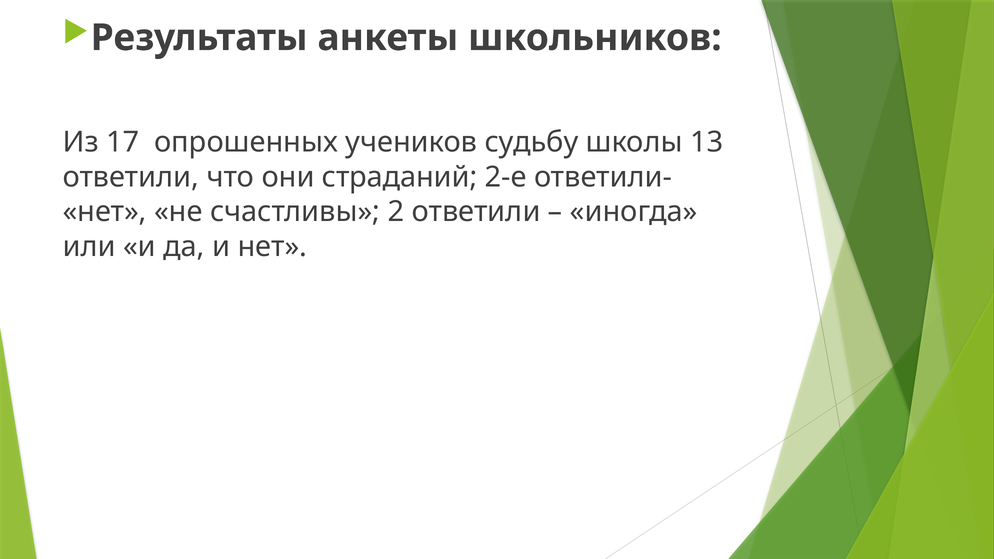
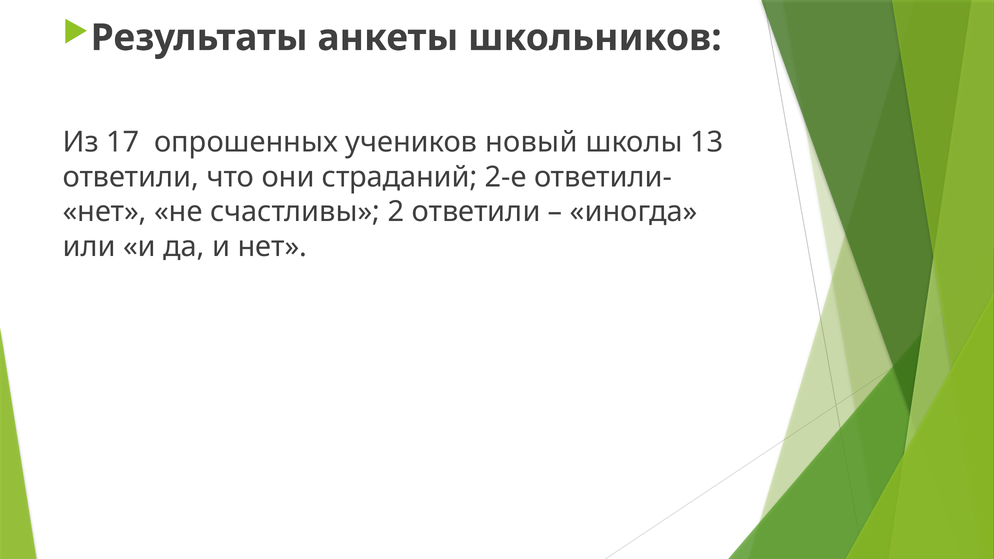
судьбу: судьбу -> новый (531, 142)
